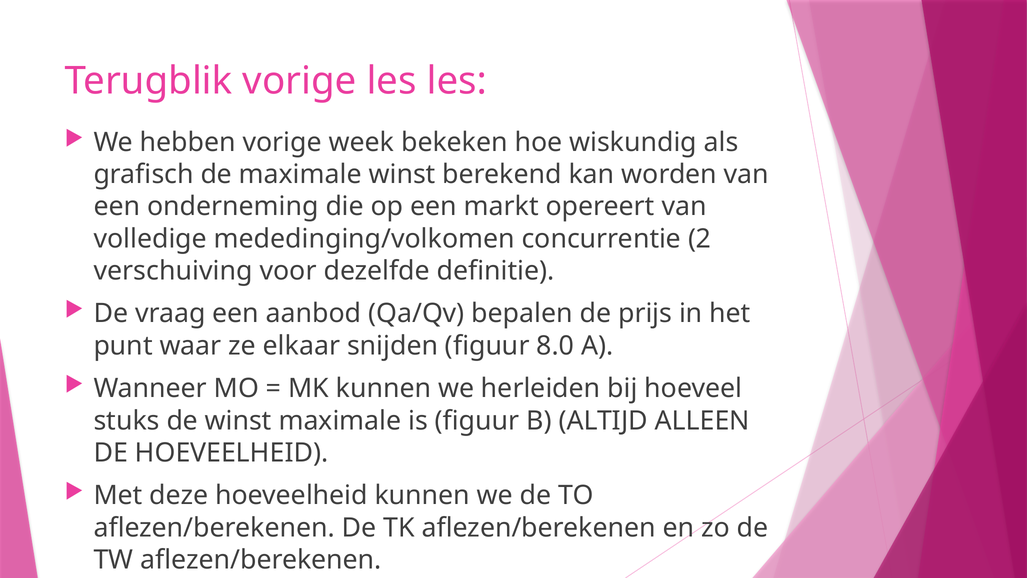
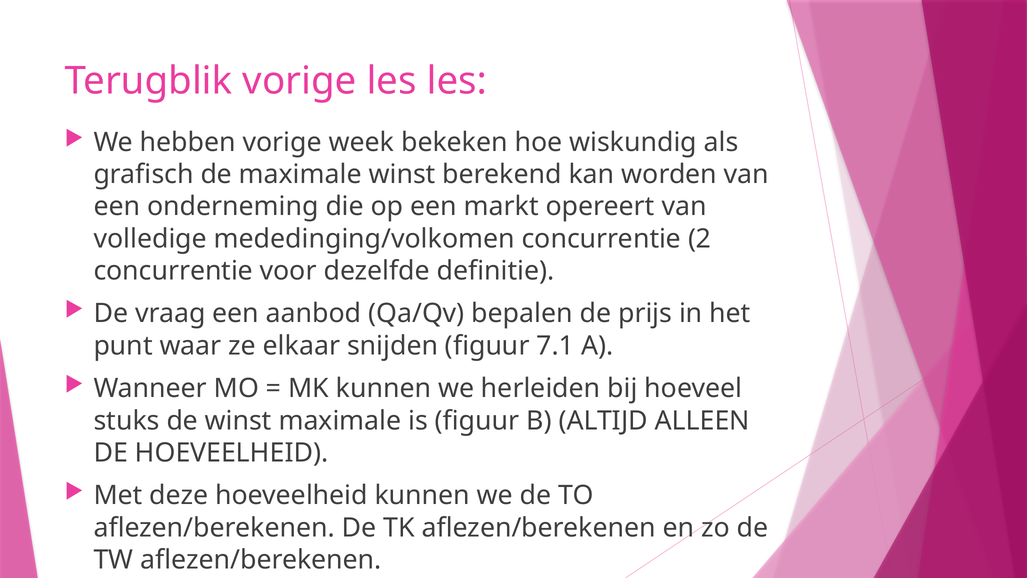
verschuiving: verschuiving -> concurrentie (173, 271)
8.0: 8.0 -> 7.1 (555, 346)
